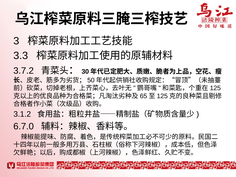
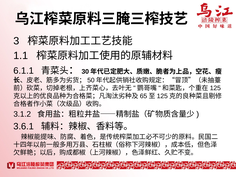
3.3: 3.3 -> 1.1 (21, 56)
3.7.2: 3.7.2 -> 6.1.1 (24, 71)
6.7.0: 6.7.0 -> 3.6.1 (24, 126)
